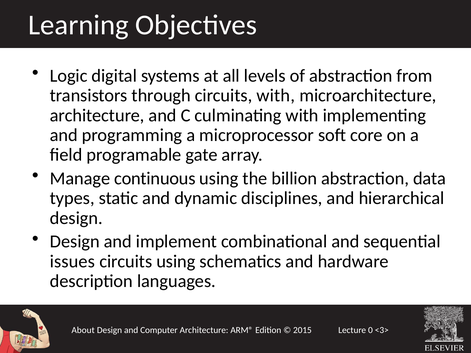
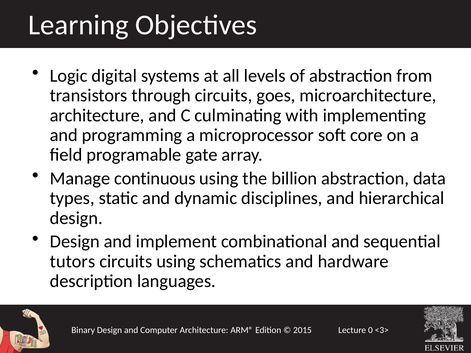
circuits with: with -> goes (276, 96)
issues: issues -> tutors (73, 261)
About: About -> Binary (83, 330)
